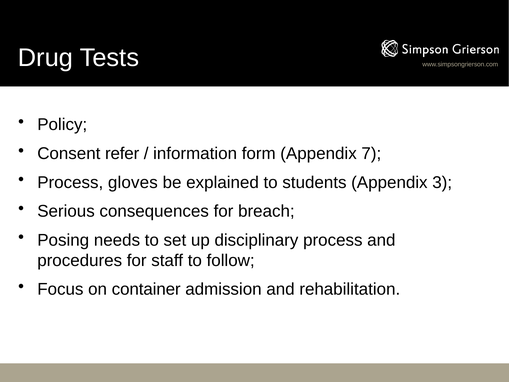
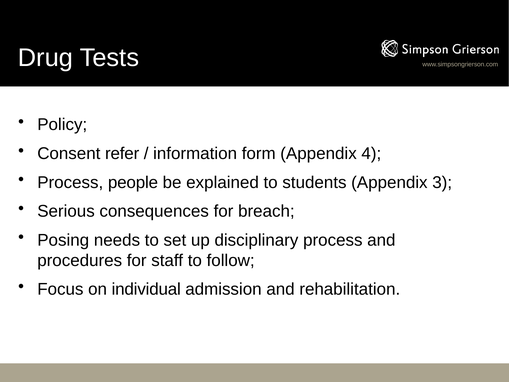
7: 7 -> 4 (371, 153)
gloves: gloves -> people (133, 182)
container: container -> individual (146, 289)
